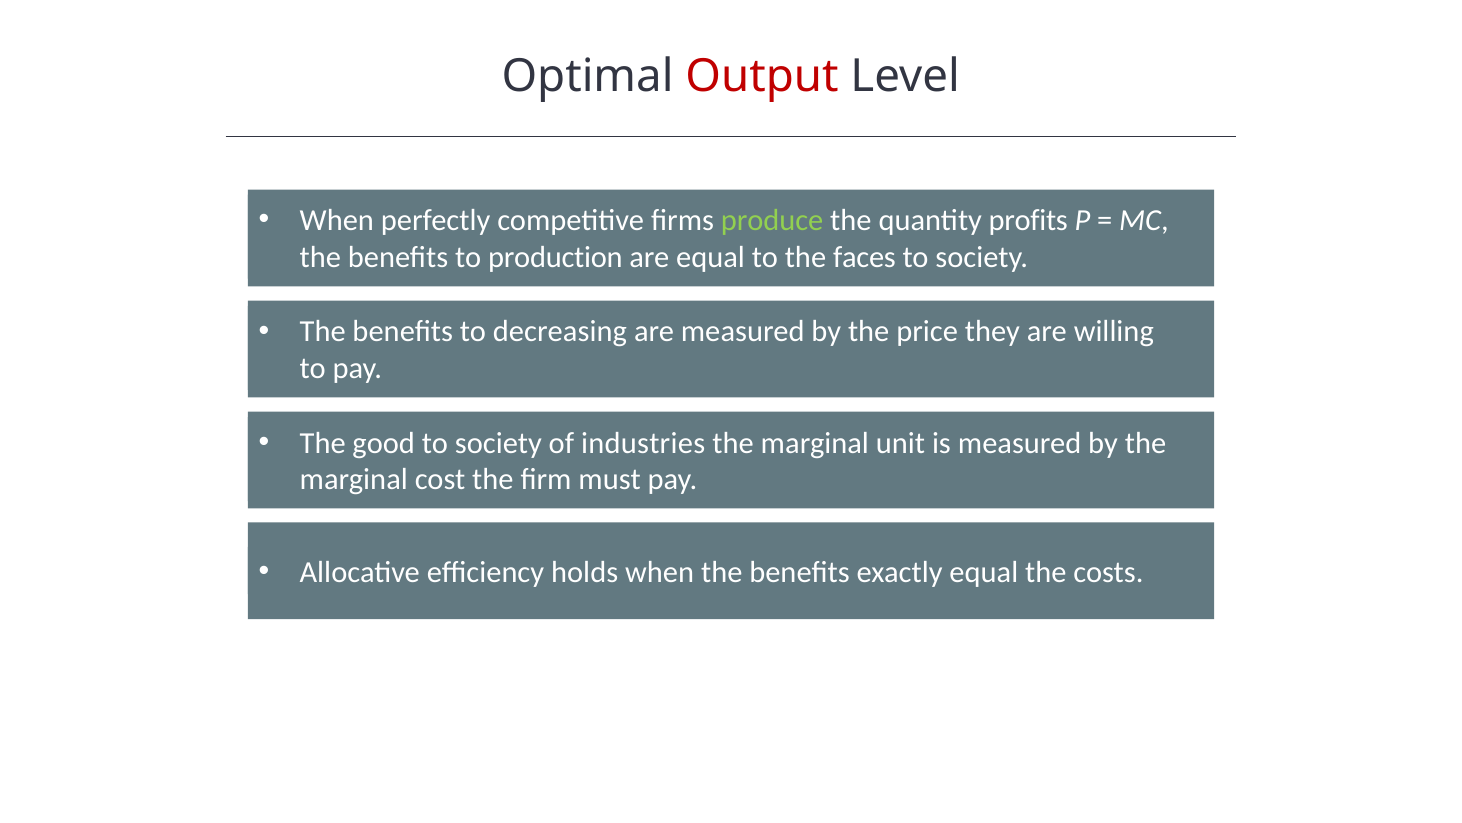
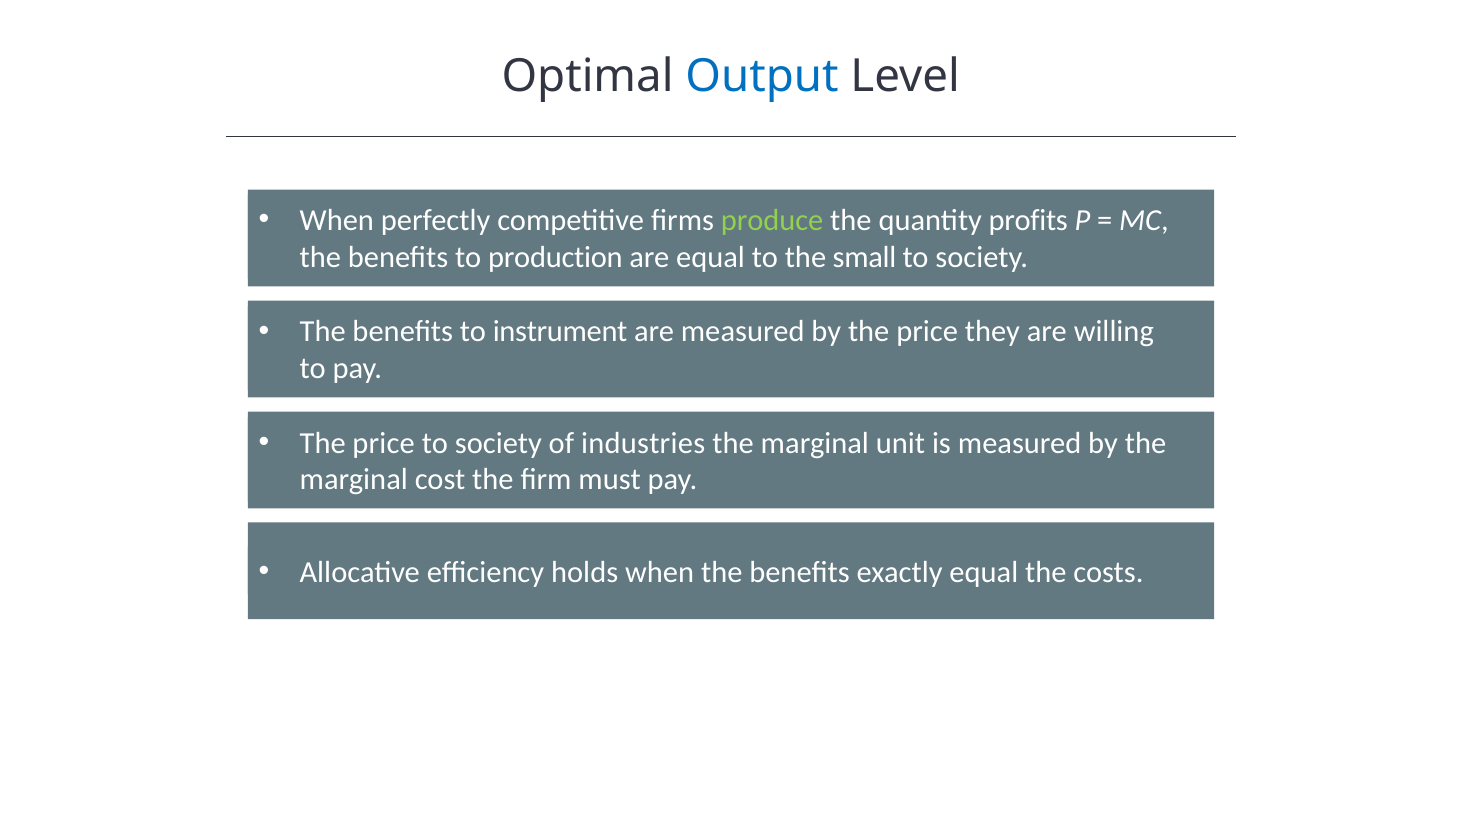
Output colour: red -> blue (762, 77)
faces: faces -> small (865, 257)
decreasing: decreasing -> instrument (560, 332)
good: good -> price (384, 443)
